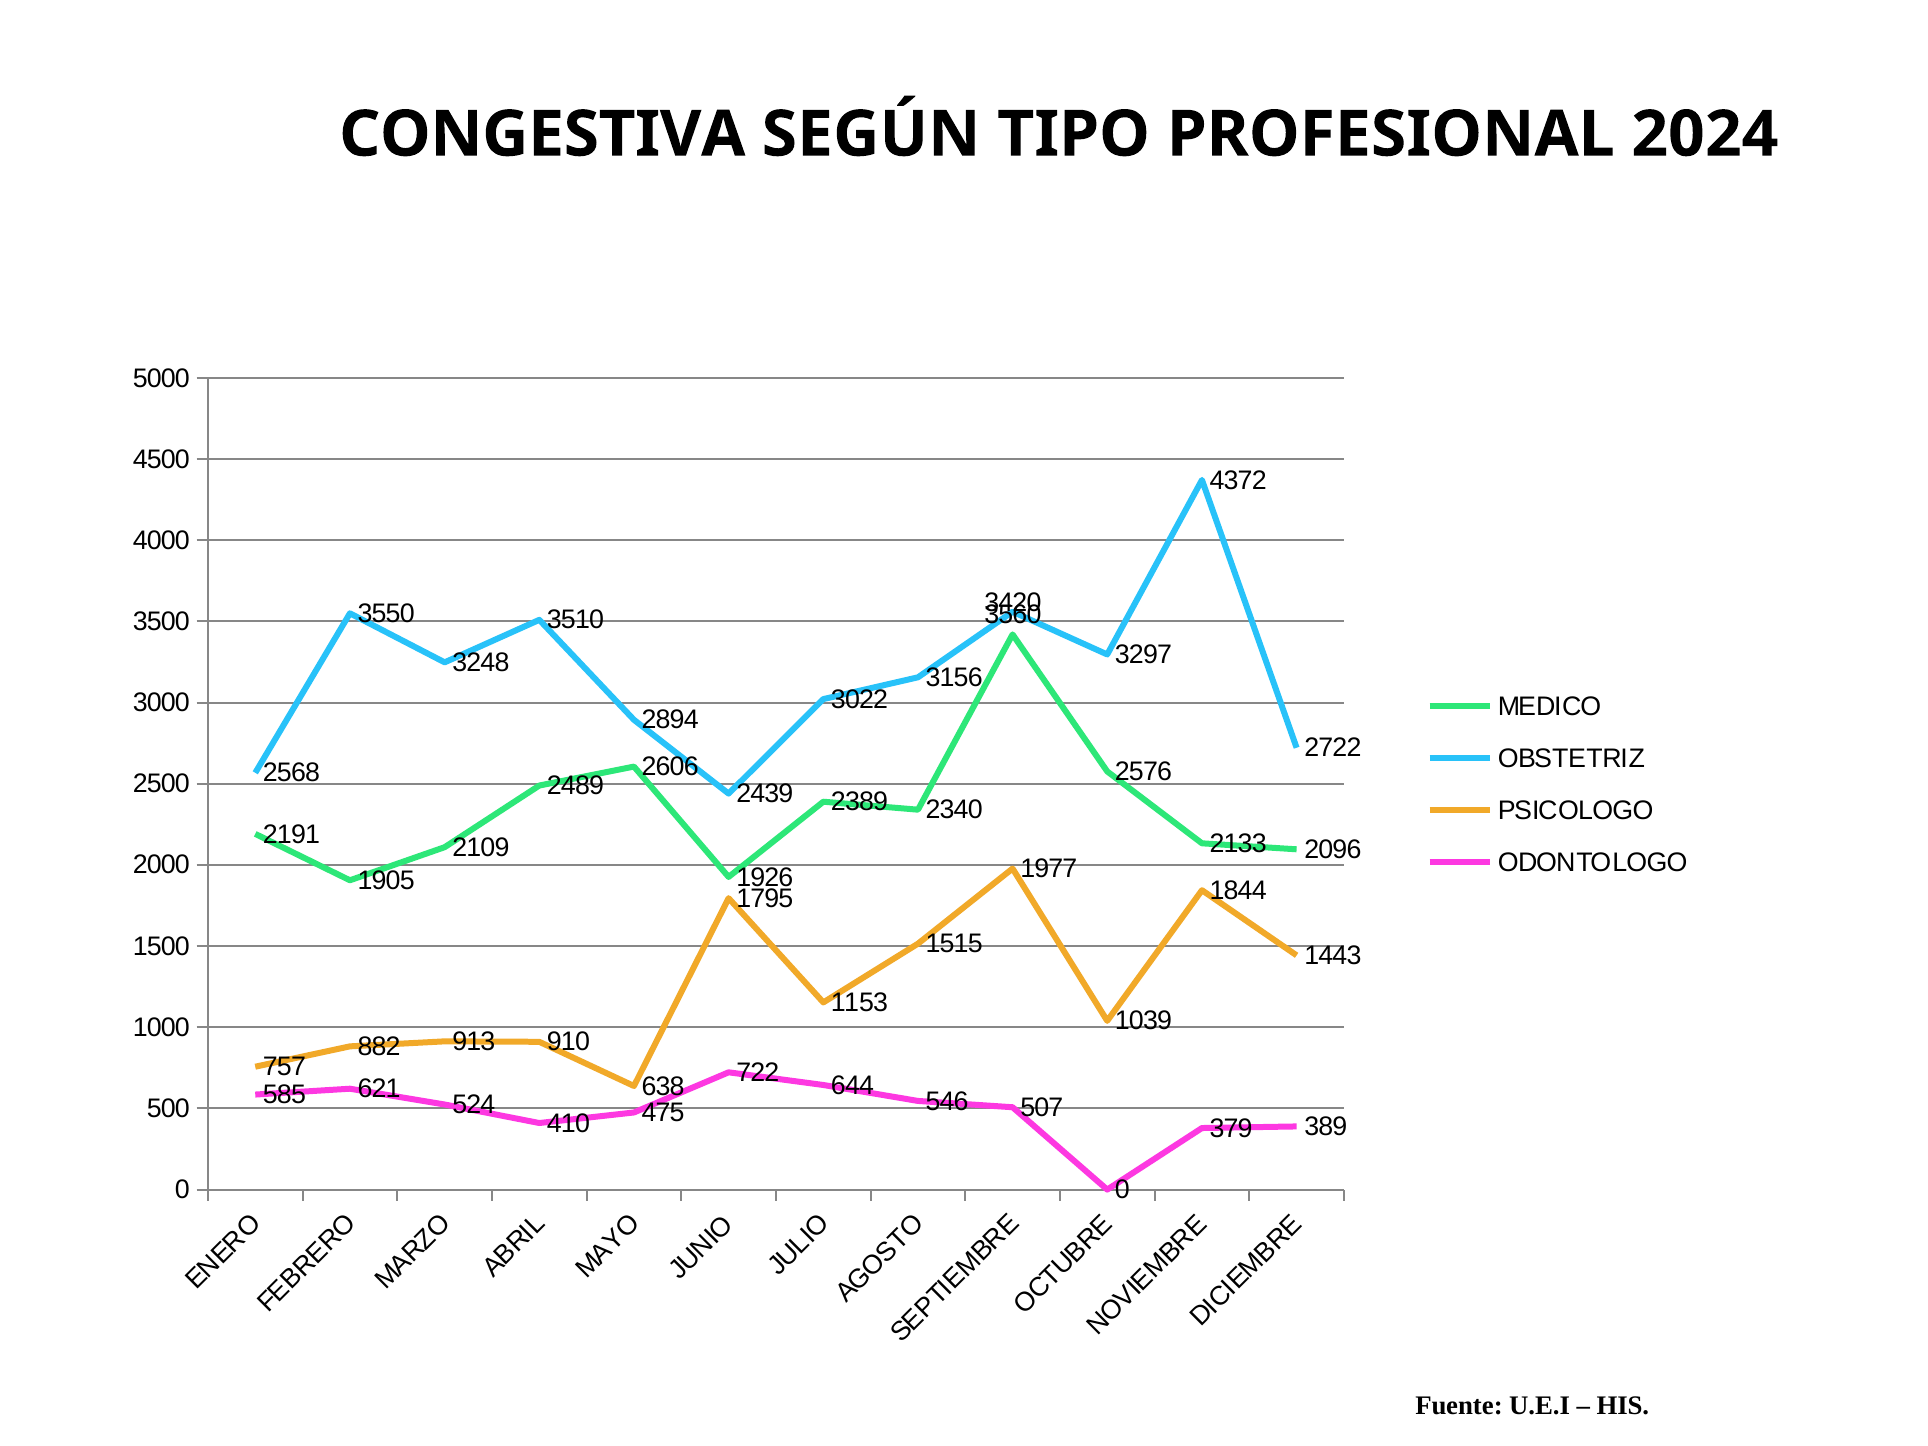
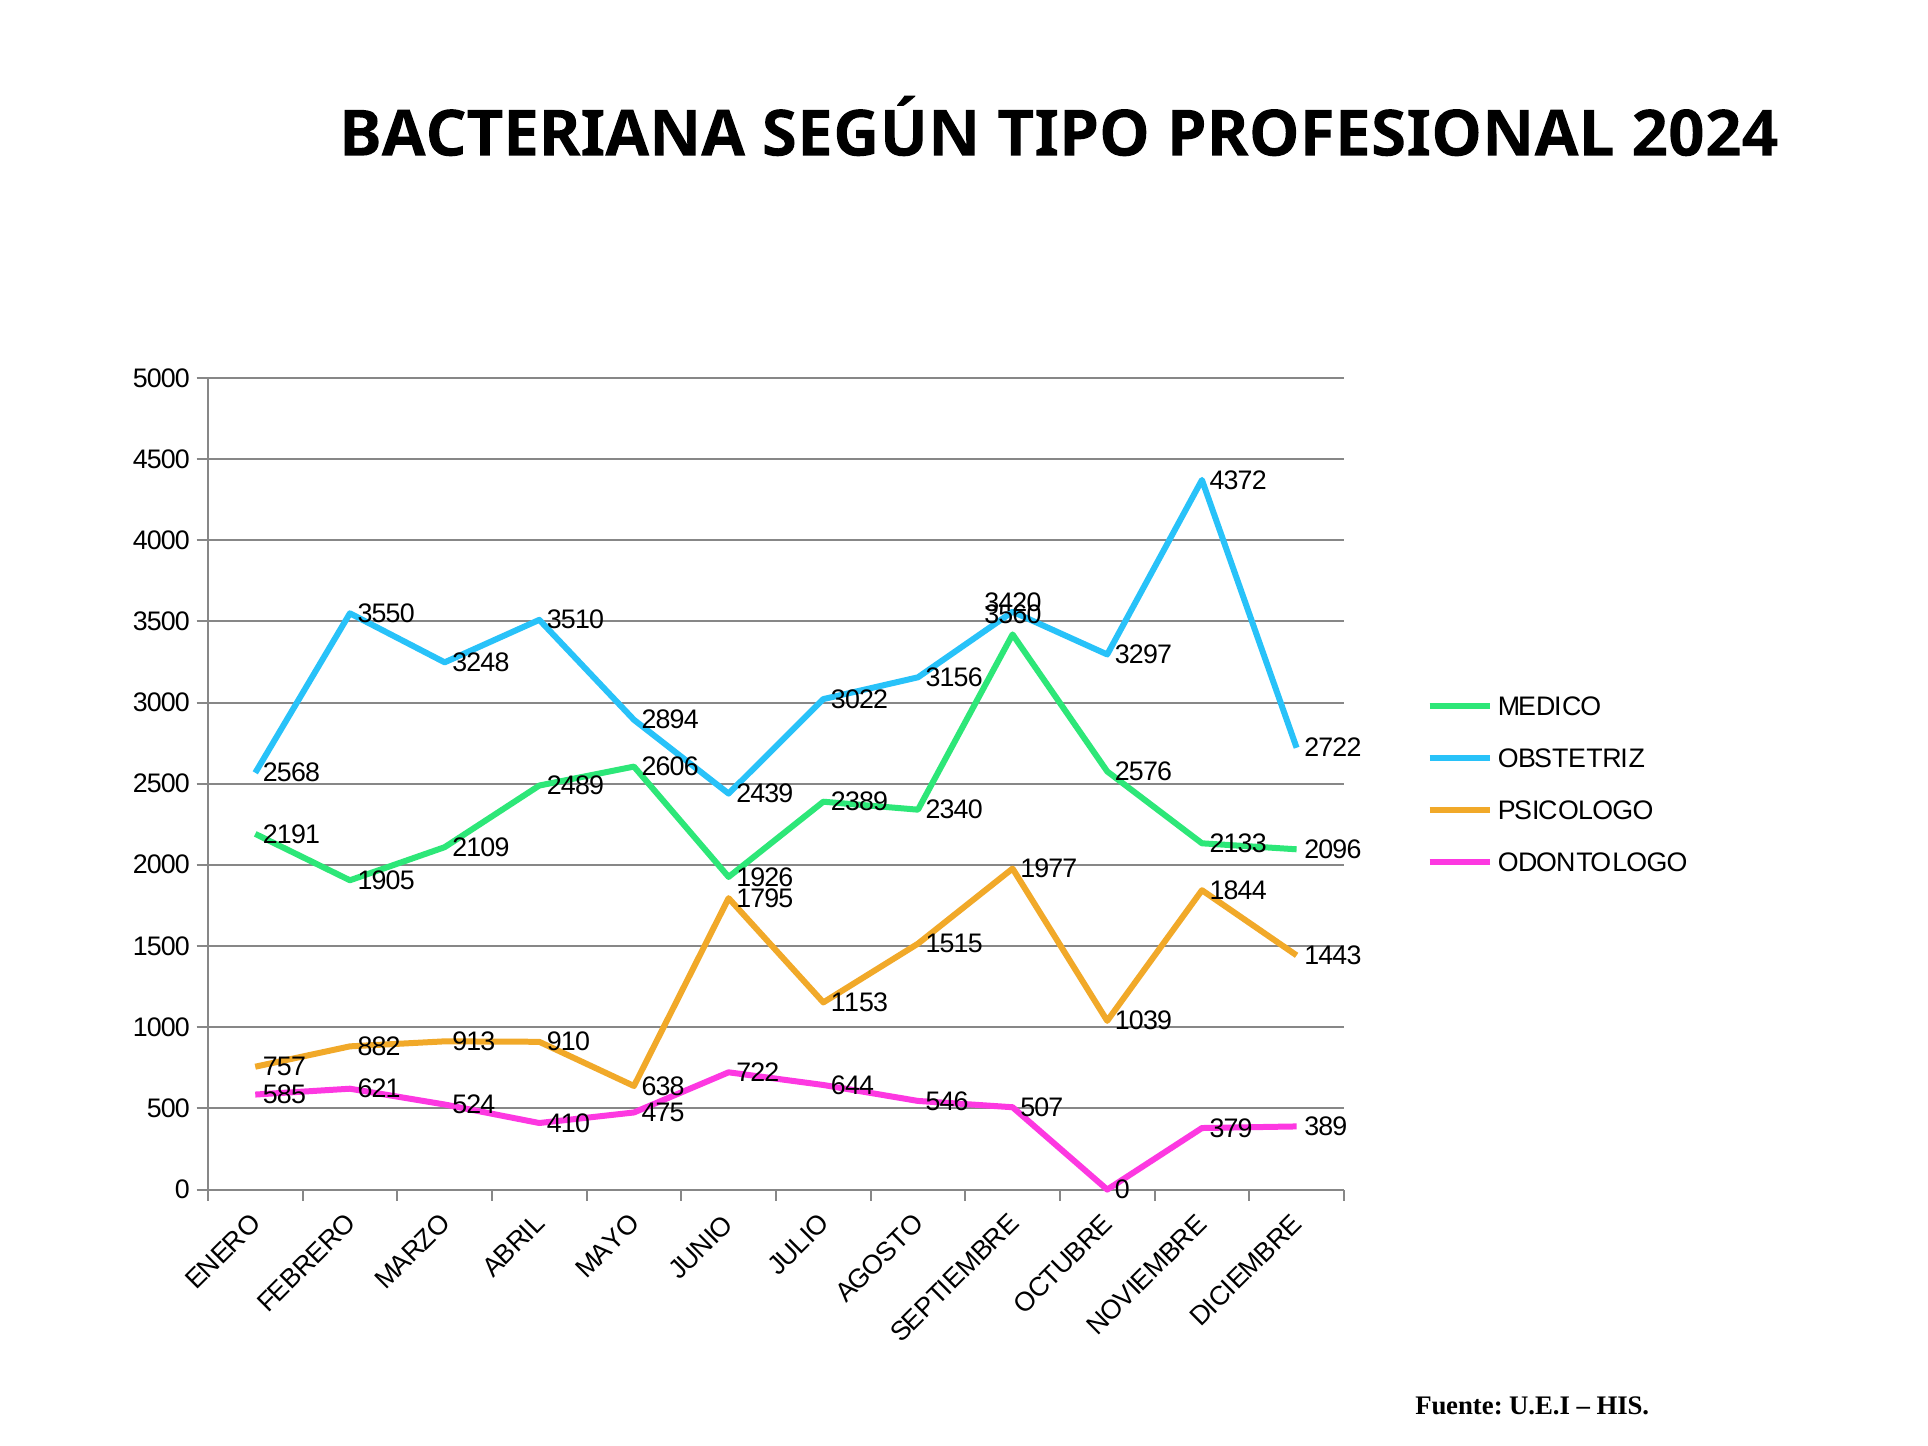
CONGESTIVA: CONGESTIVA -> BACTERIANA (542, 134)
